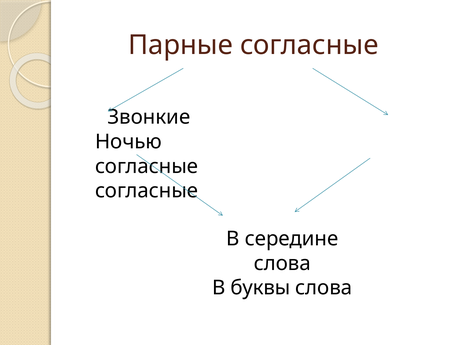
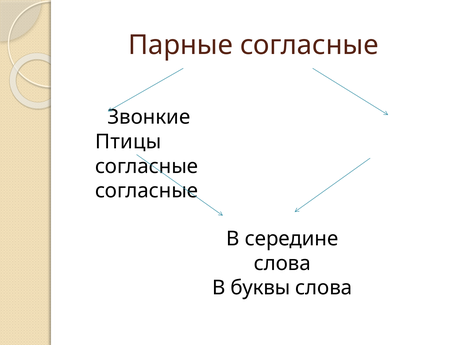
Ночью: Ночью -> Птицы (128, 142)
